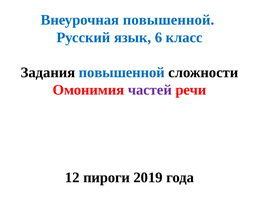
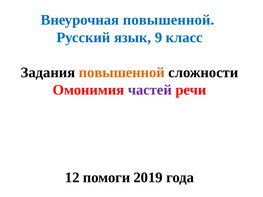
6: 6 -> 9 (158, 37)
повышенной colour: blue -> orange (122, 73)
пироги: пироги -> помоги (107, 178)
